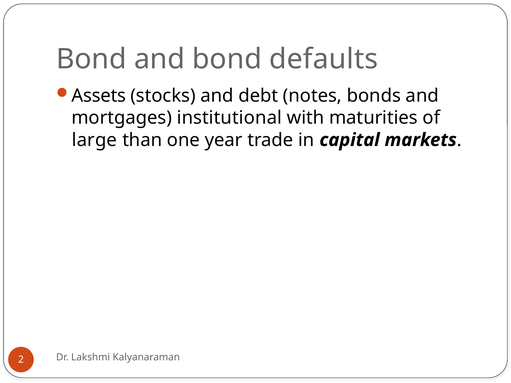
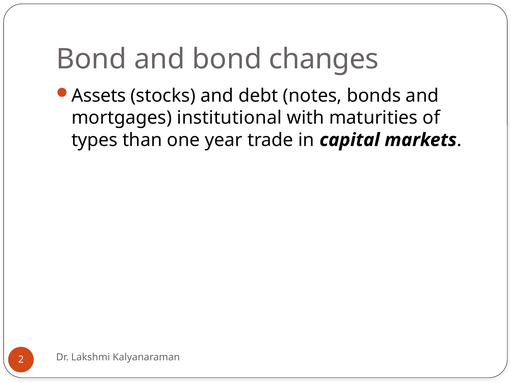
defaults: defaults -> changes (324, 59)
large: large -> types (95, 140)
